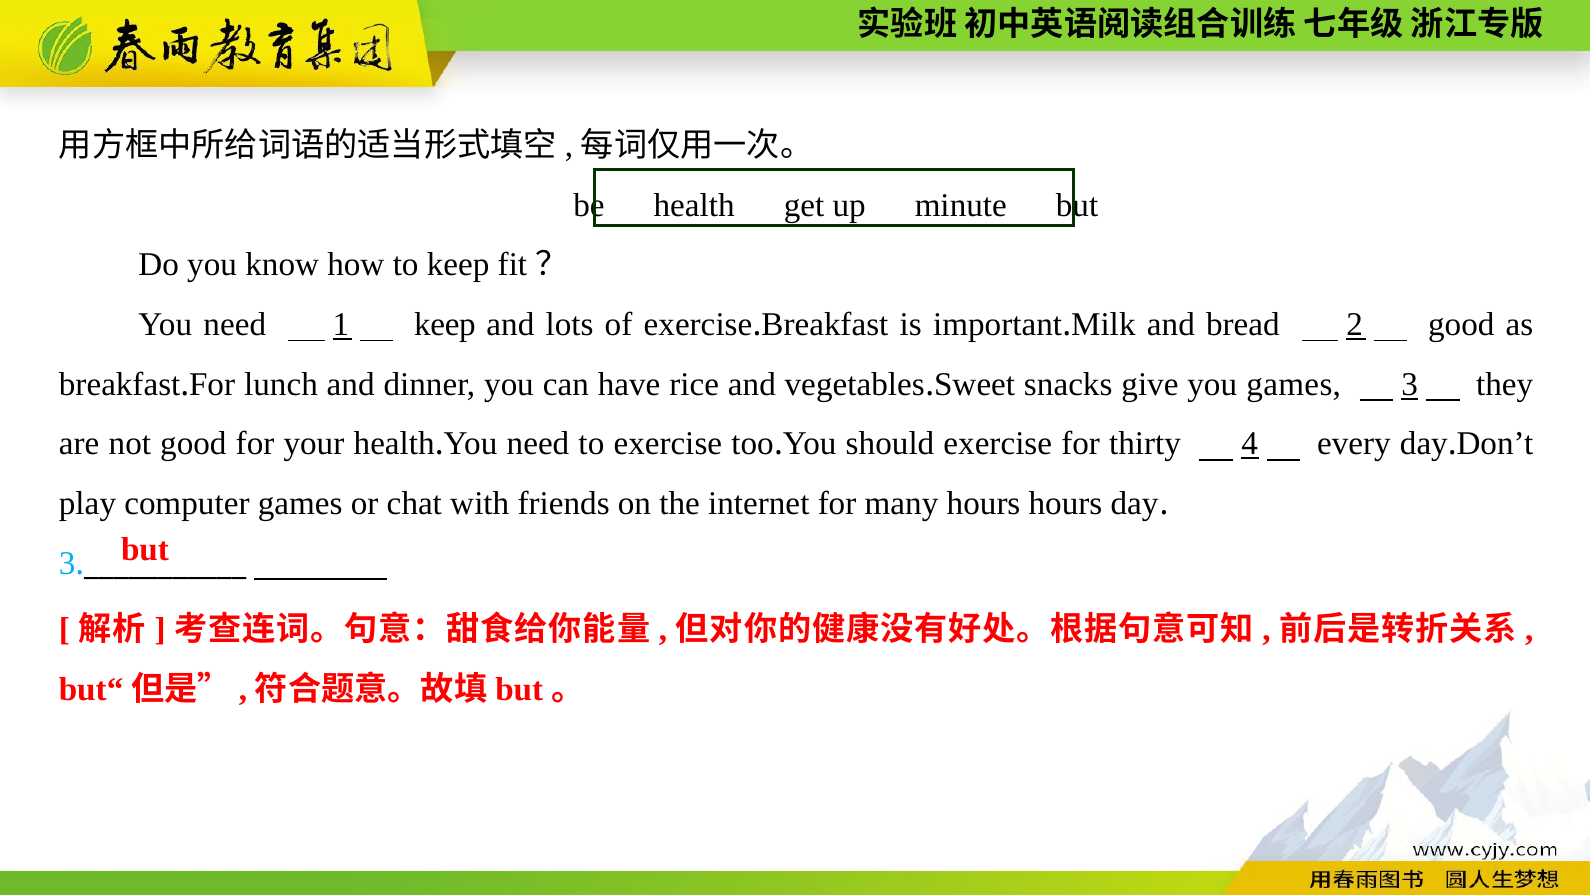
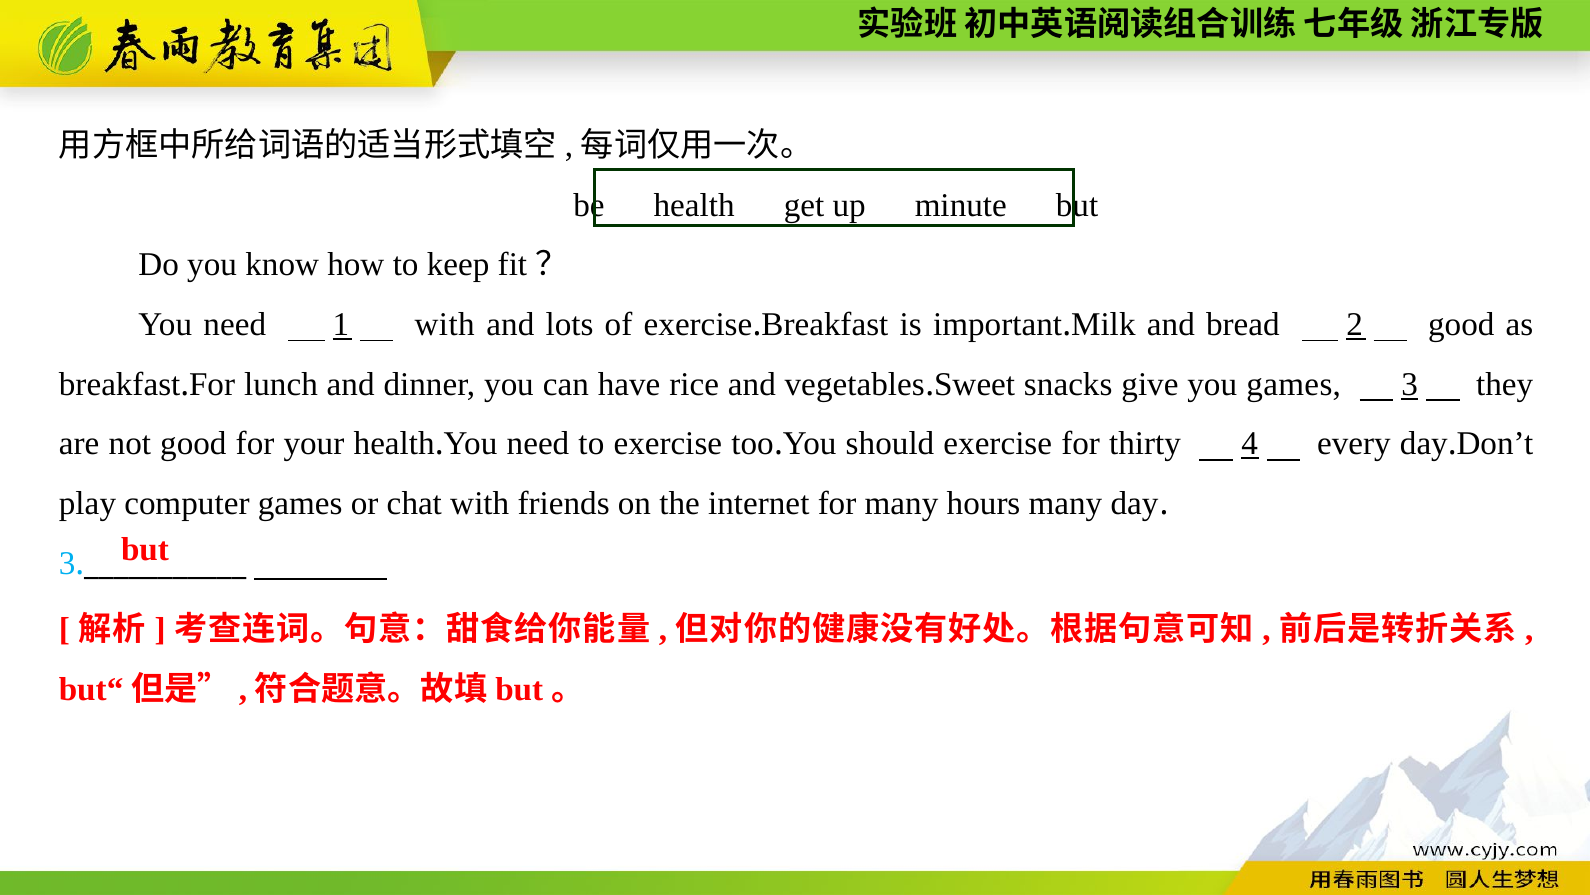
1 keep: keep -> with (445, 324)
hours hours: hours -> many (1065, 503)
